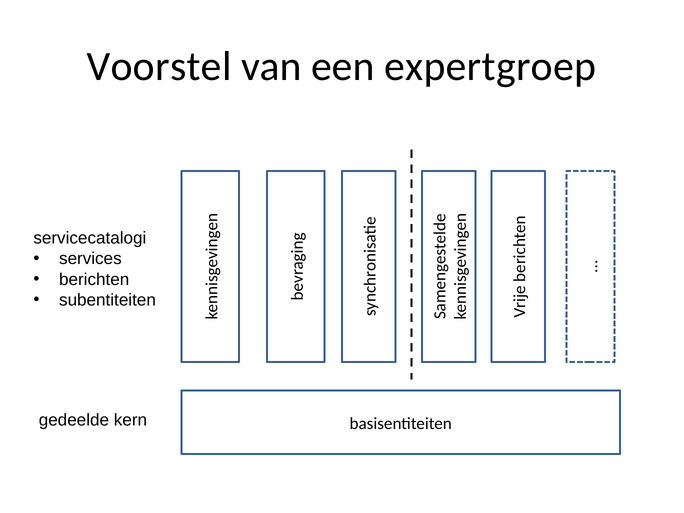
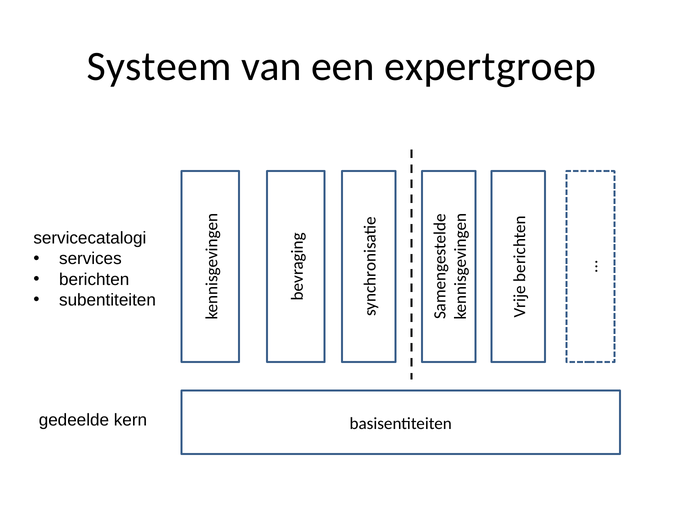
Voorstel: Voorstel -> Systeem (159, 66)
